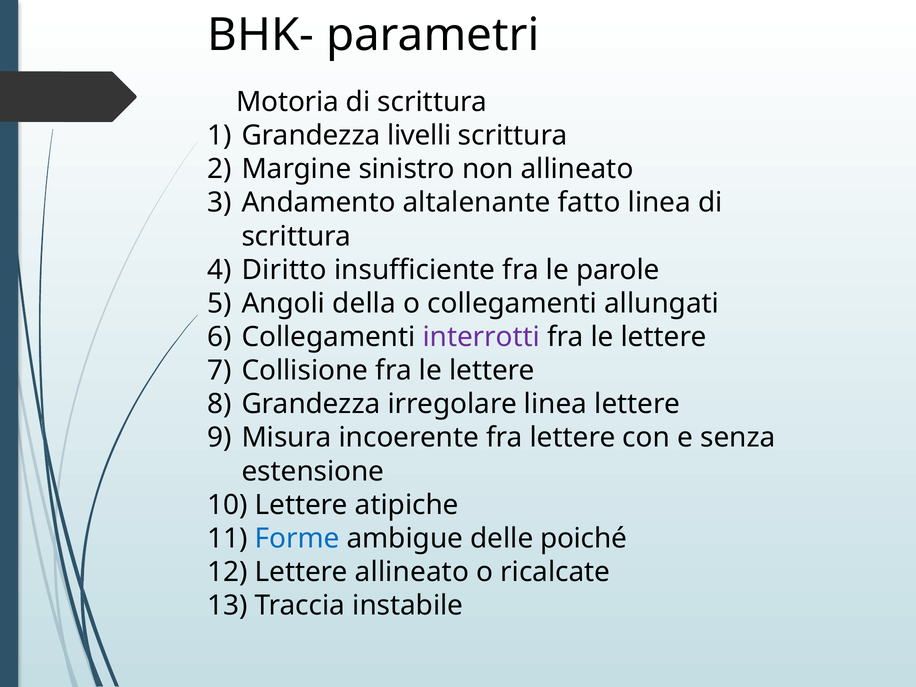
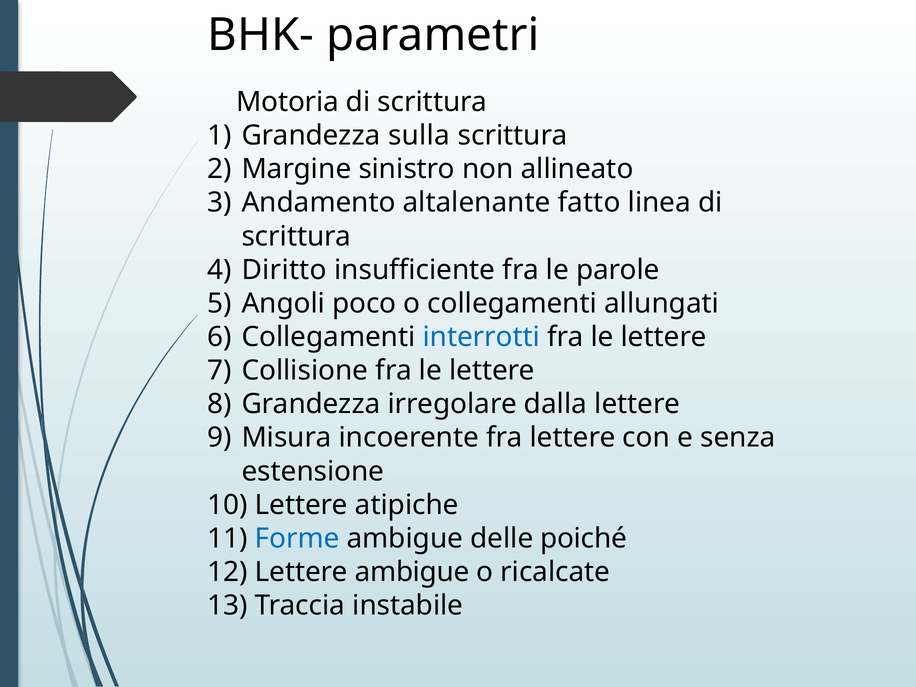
livelli: livelli -> sulla (419, 136)
della: della -> poco (364, 303)
interrotti colour: purple -> blue (481, 337)
irregolare linea: linea -> dalla (555, 404)
Lettere allineato: allineato -> ambigue (412, 572)
